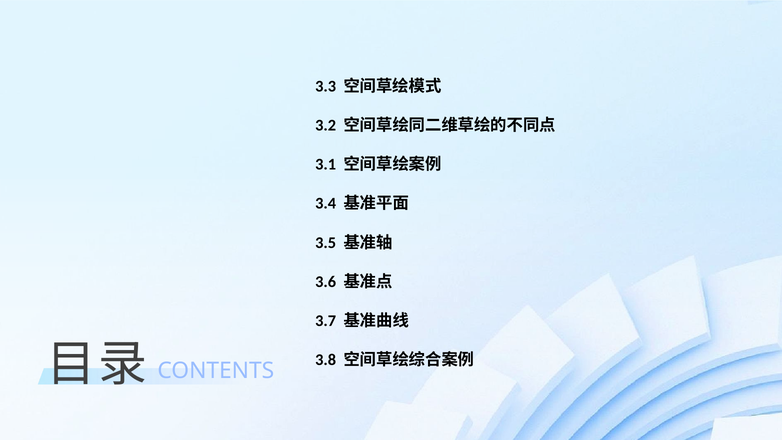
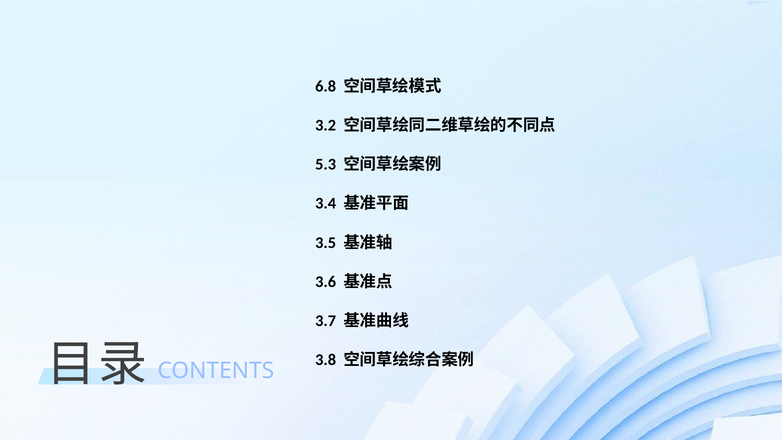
3.3: 3.3 -> 6.8 (326, 86)
3.1: 3.1 -> 5.3 (326, 164)
